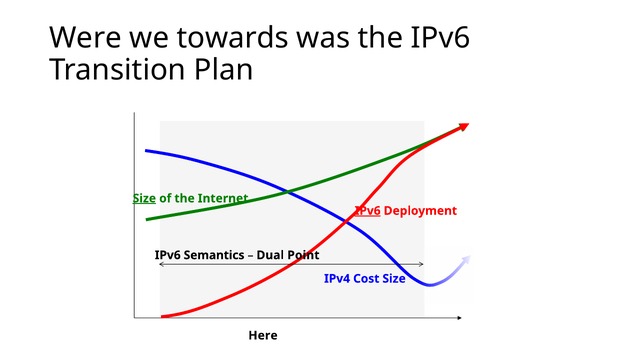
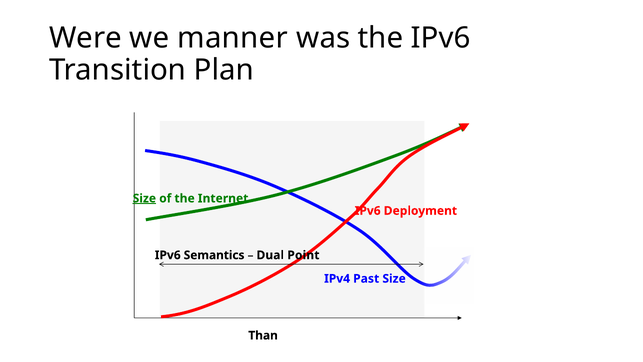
towards: towards -> manner (233, 38)
IPv6 underline: present -> none (368, 211)
Cost: Cost -> Past (366, 278)
Here: Here -> Than (263, 335)
